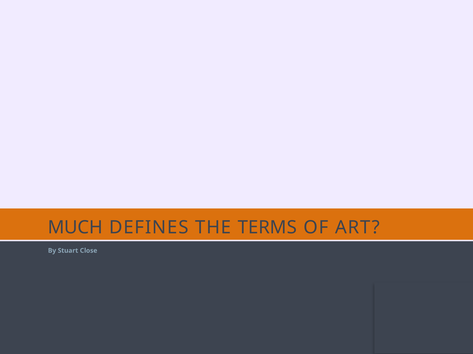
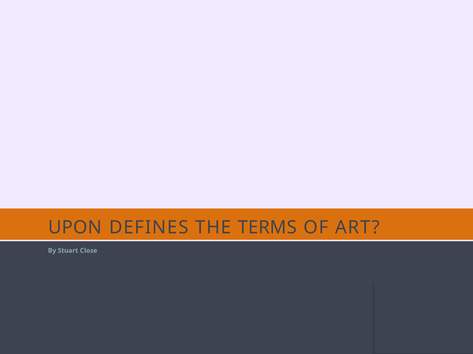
MUCH: MUCH -> UPON (75, 228)
